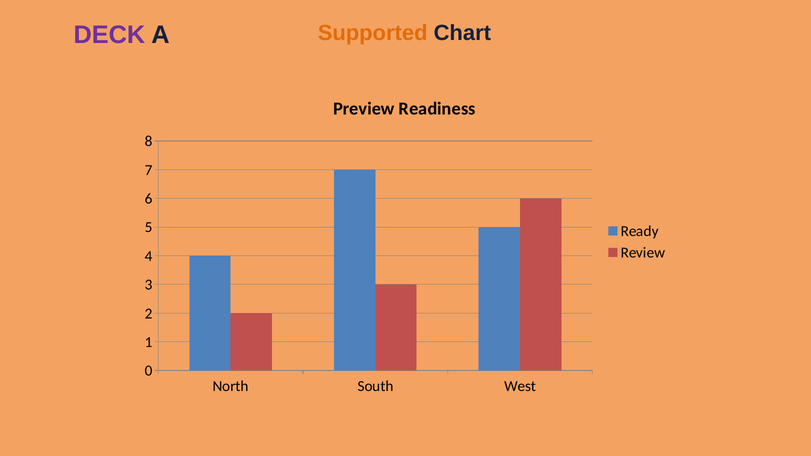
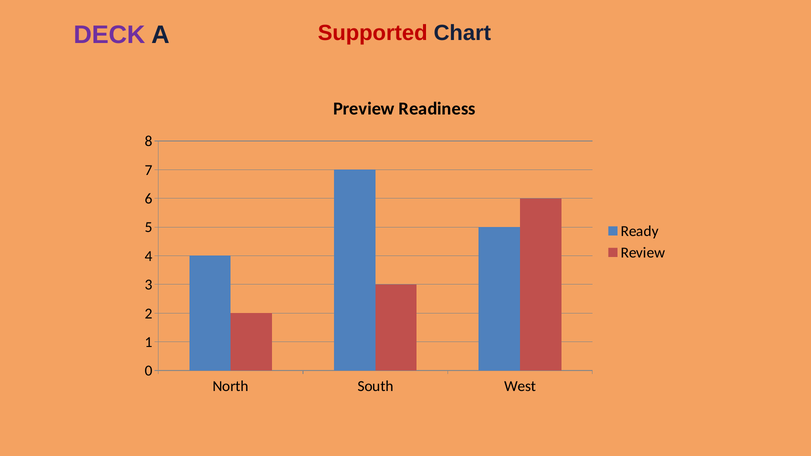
Supported colour: orange -> red (373, 33)
